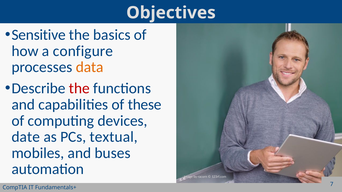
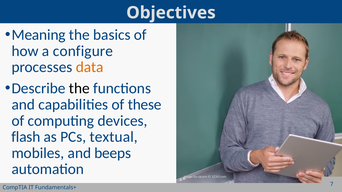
Sensitive: Sensitive -> Meaning (39, 35)
the colour: red -> black (79, 89)
date: date -> flash (26, 137)
buses: buses -> beeps (113, 153)
